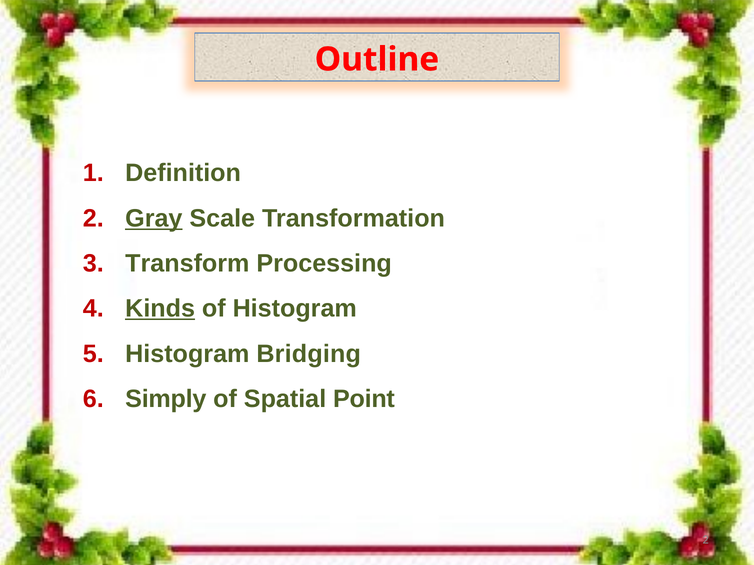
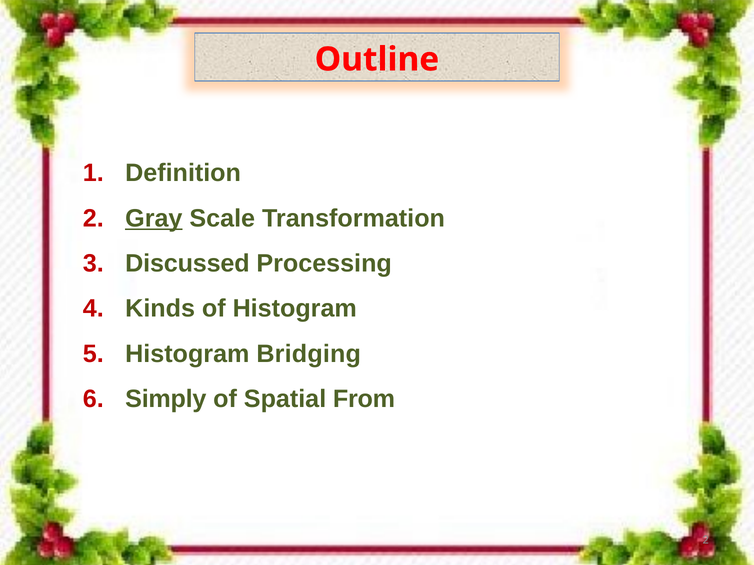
Transform: Transform -> Discussed (187, 264)
Kinds underline: present -> none (160, 309)
Point: Point -> From (364, 399)
